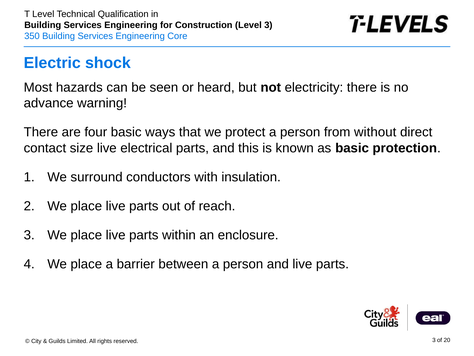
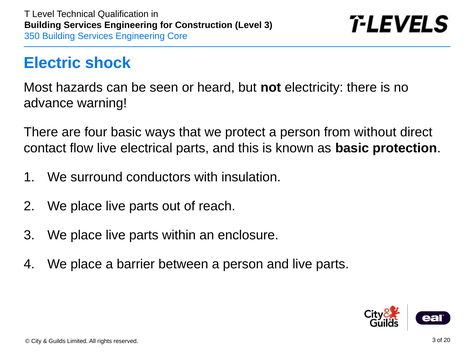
size: size -> flow (82, 148)
